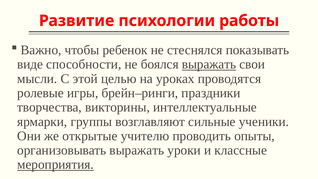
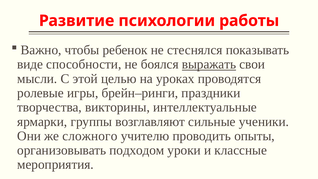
открытые: открытые -> сложного (90, 136)
организовывать выражать: выражать -> подходом (137, 150)
мероприятия underline: present -> none (55, 164)
